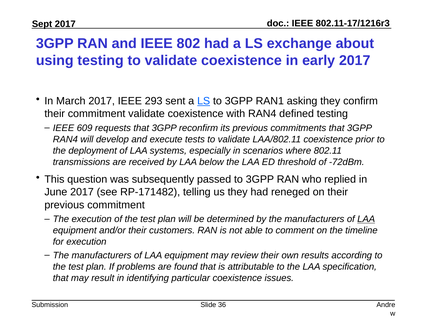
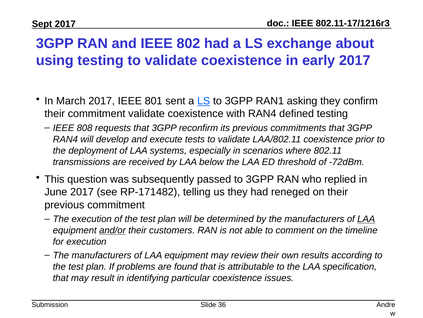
293: 293 -> 801 (154, 101)
609: 609 -> 808 (85, 128)
and/or underline: none -> present (112, 230)
